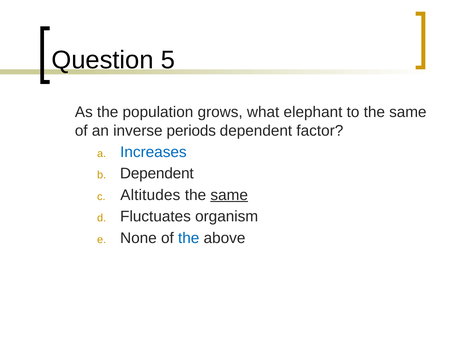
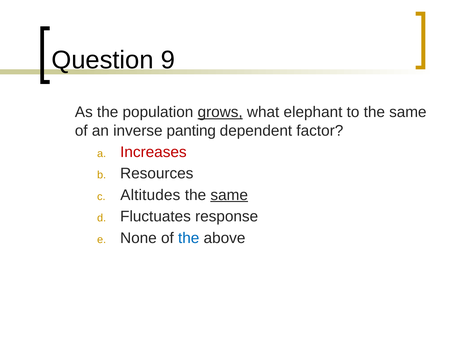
5: 5 -> 9 (168, 60)
grows underline: none -> present (220, 112)
periods: periods -> panting (191, 131)
Increases colour: blue -> red (153, 152)
Dependent: Dependent -> Resources (157, 174)
organism: organism -> response (227, 216)
